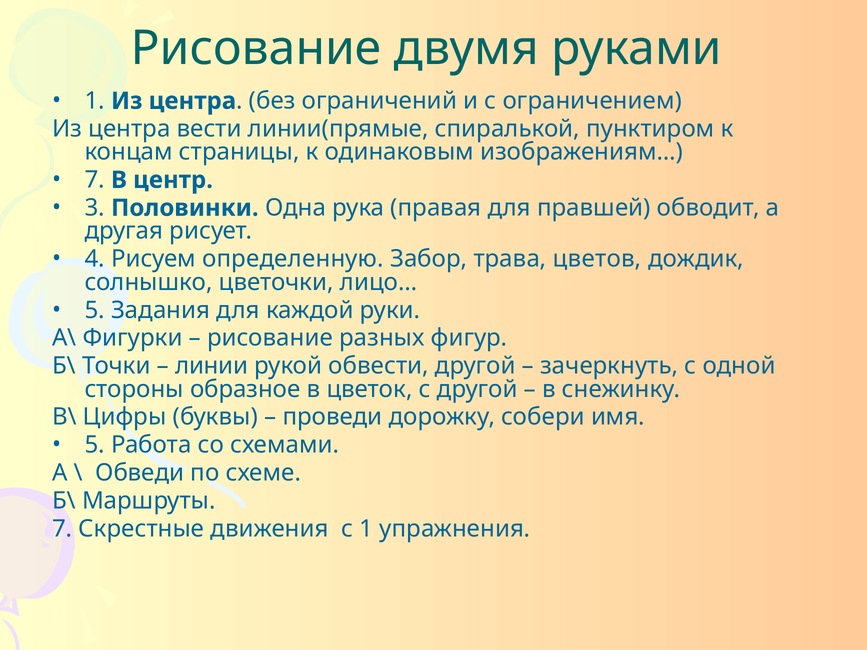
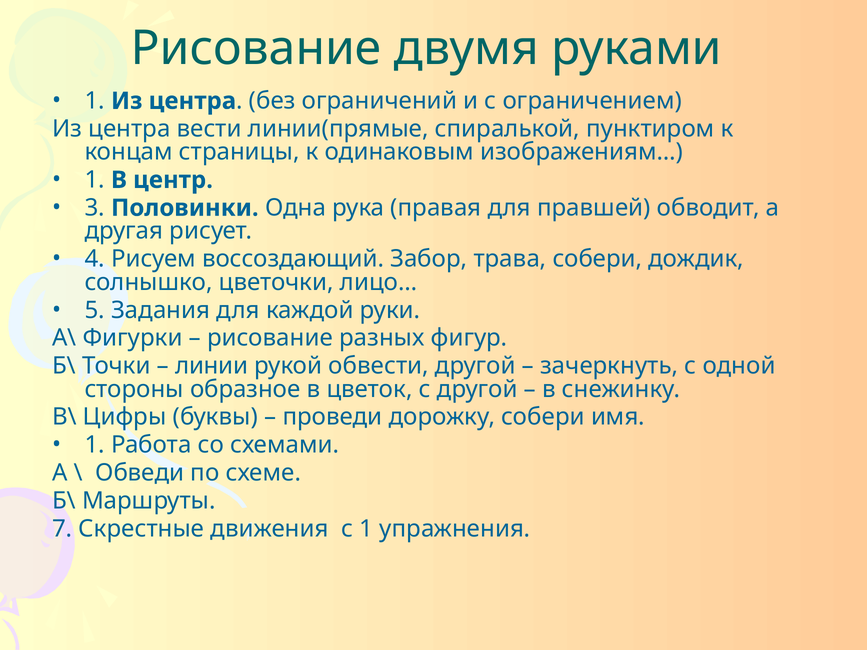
7: 7 -> 1 (95, 180)
определенную: определенную -> воссоздающий (293, 259)
трава цветов: цветов -> собери (597, 259)
5: 5 -> 1 (95, 445)
